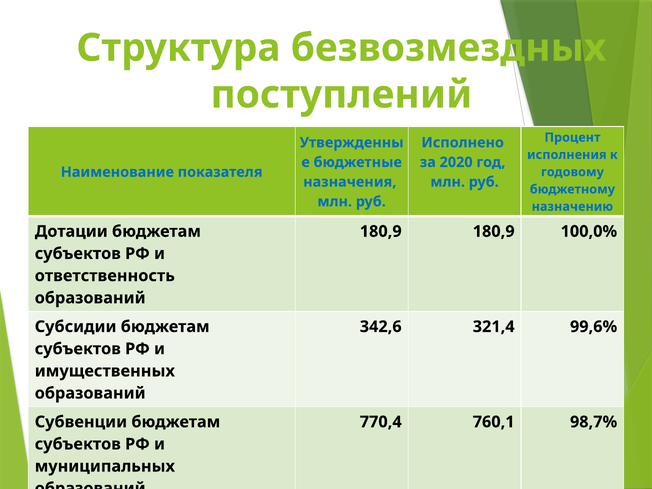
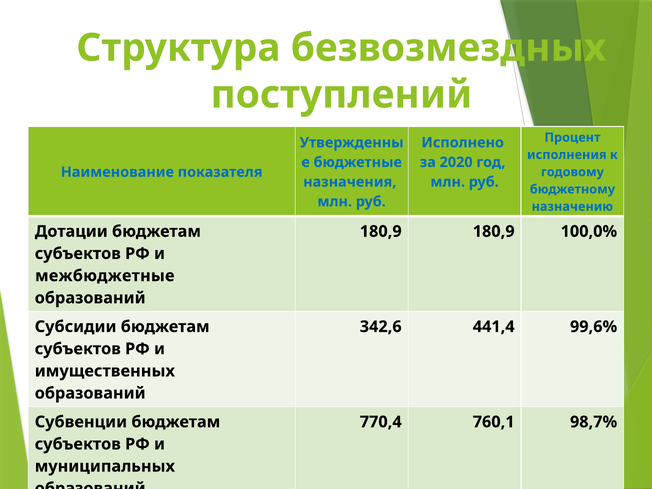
ответственность: ответственность -> межбюджетные (105, 276)
321,4: 321,4 -> 441,4 (494, 327)
